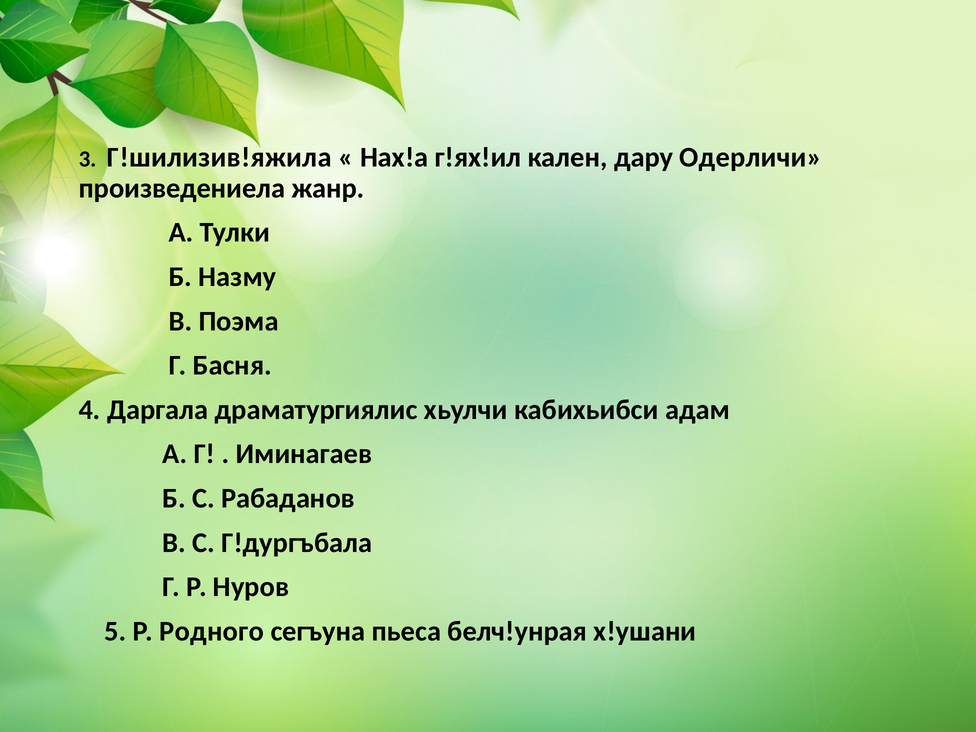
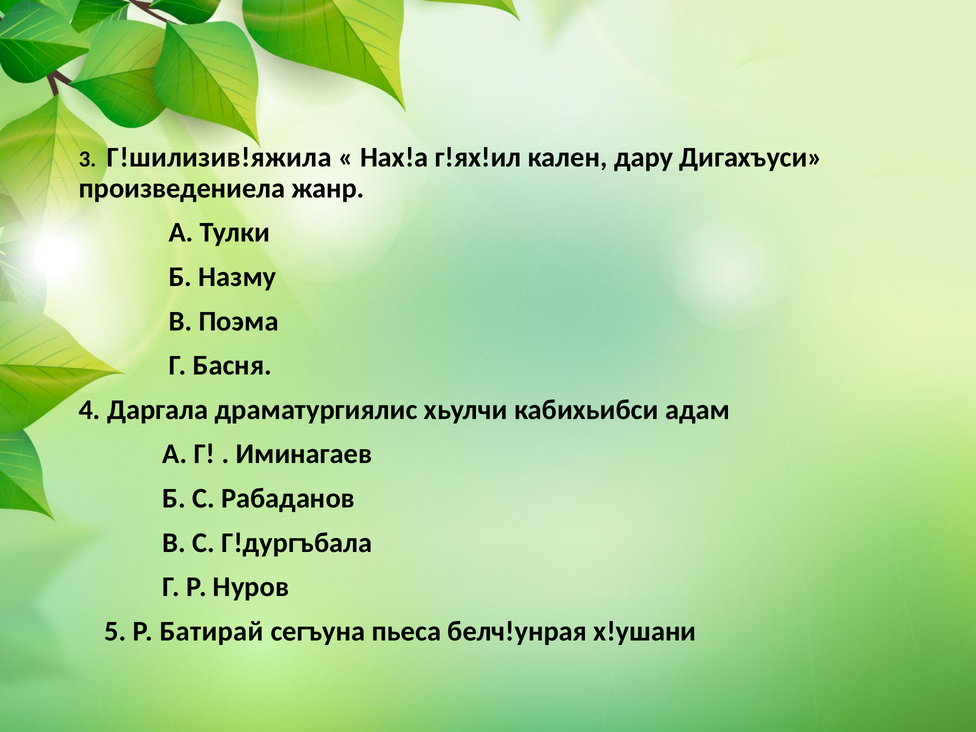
Одерличи: Одерличи -> Дигахъуси (751, 157)
Родного: Родного -> Батирай (212, 631)
